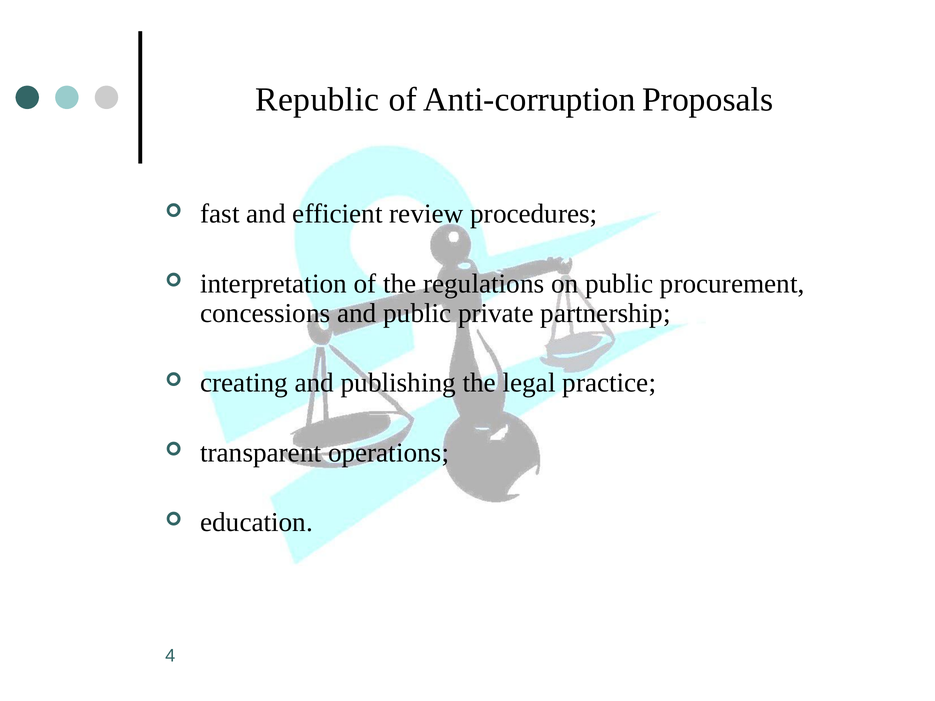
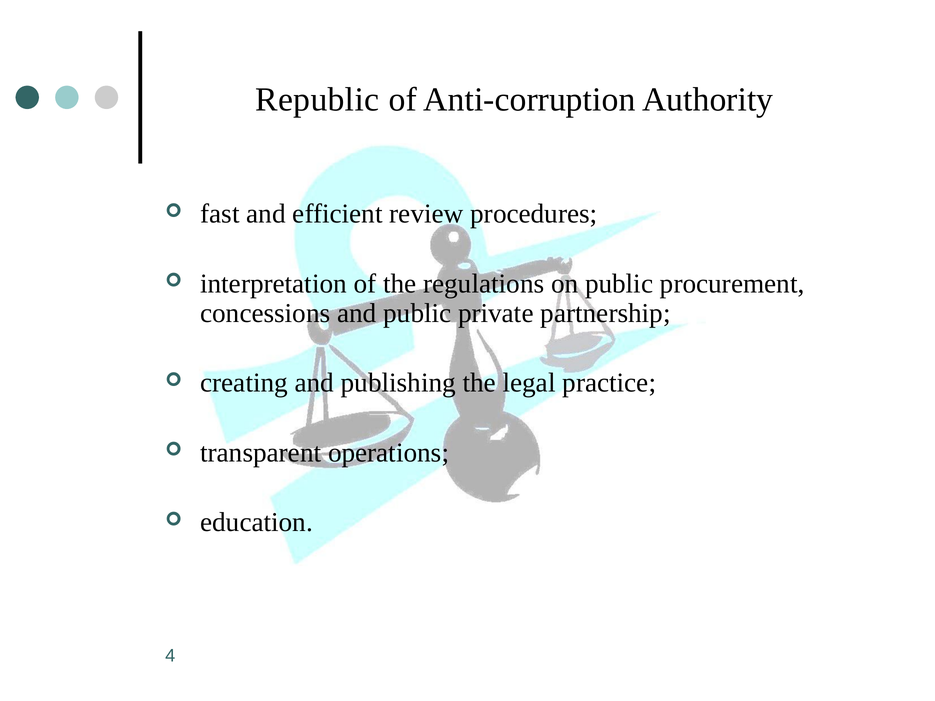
Proposals: Proposals -> Authority (708, 100)
